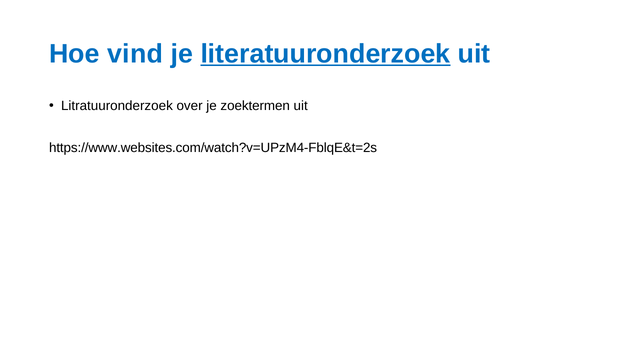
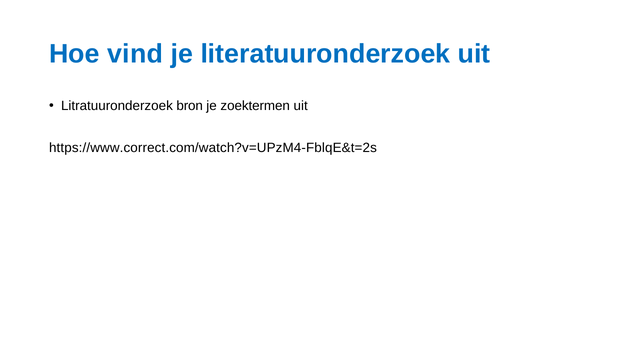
literatuuronderzoek underline: present -> none (325, 54)
over: over -> bron (190, 106)
https://www.websites.com/watch?v=UPzM4-FblqE&t=2s: https://www.websites.com/watch?v=UPzM4-FblqE&t=2s -> https://www.correct.com/watch?v=UPzM4-FblqE&t=2s (213, 148)
